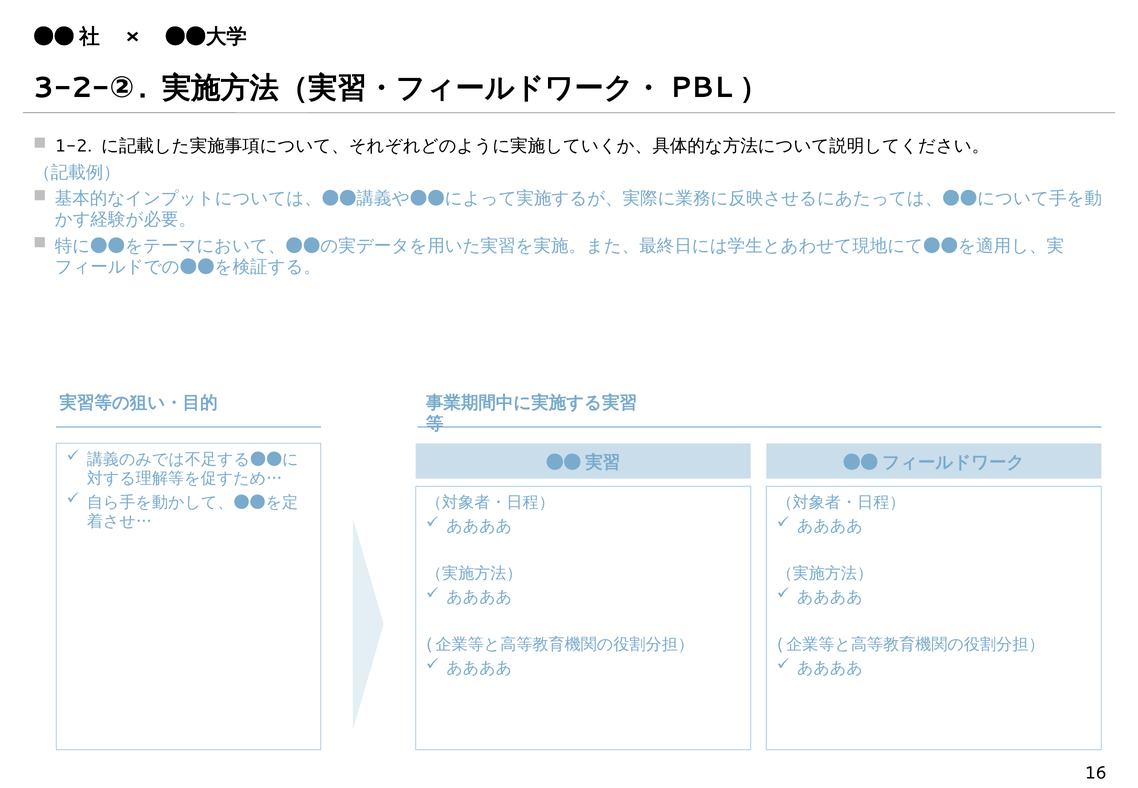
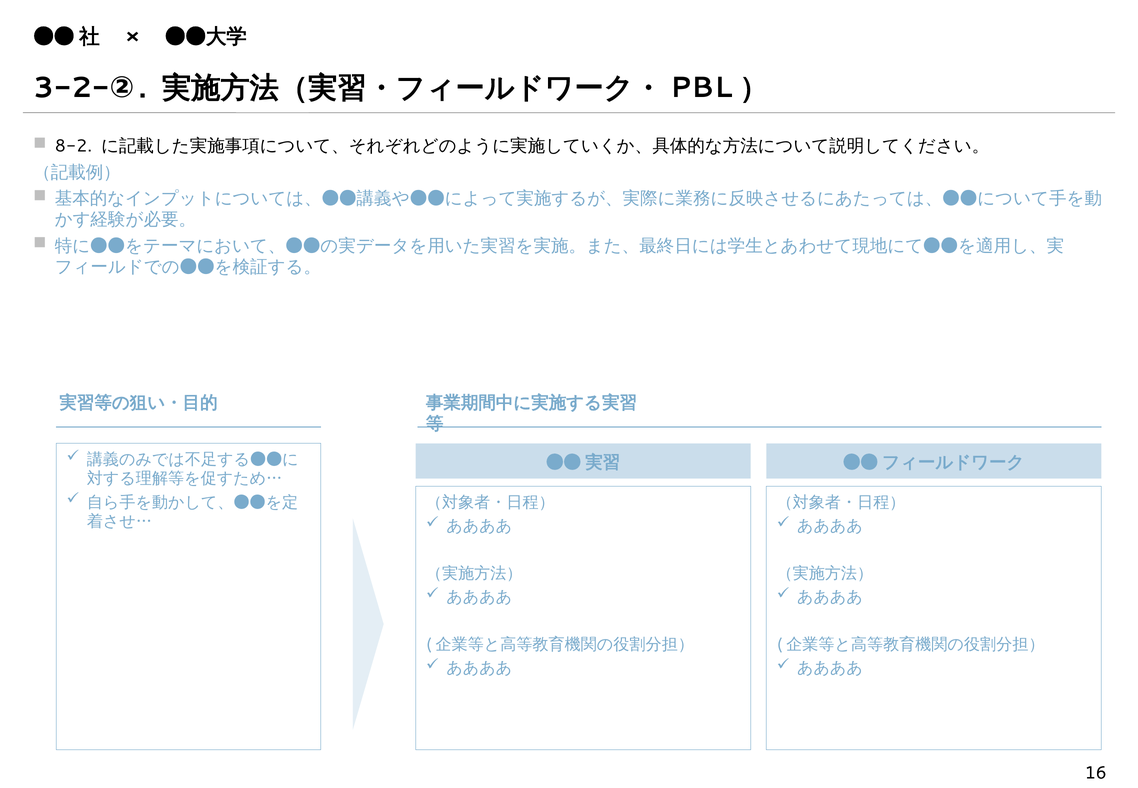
1-2: 1-2 -> 8-2 (73, 146)
